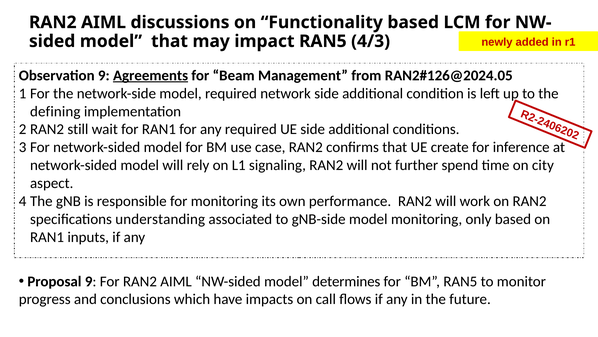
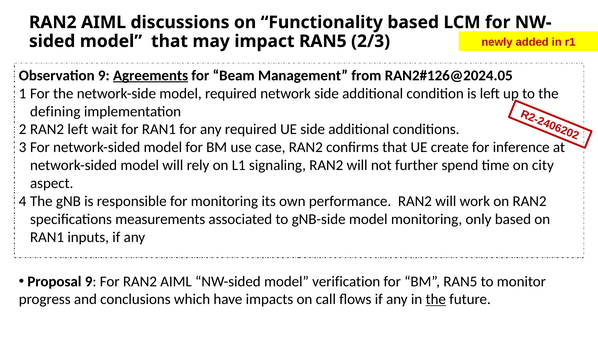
4/3: 4/3 -> 2/3 (371, 41)
still: still -> left (78, 129)
understanding: understanding -> measurements (160, 219)
determines: determines -> verification (346, 281)
the underline: none -> present (436, 299)
